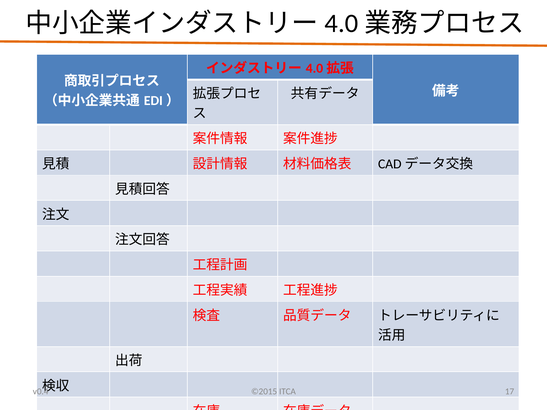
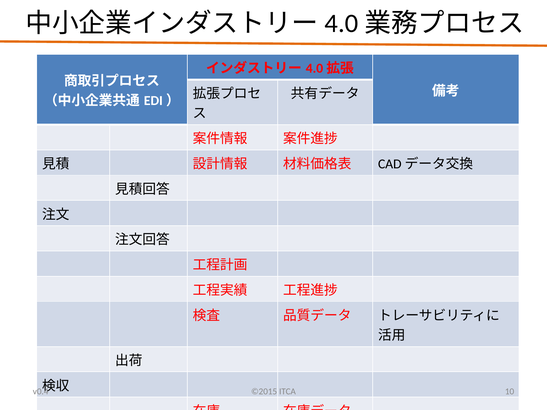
17: 17 -> 10 (510, 392)
